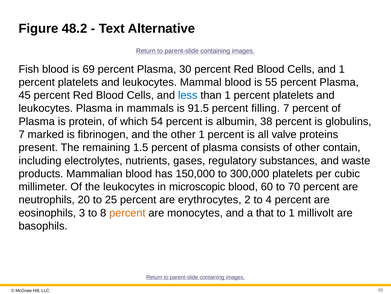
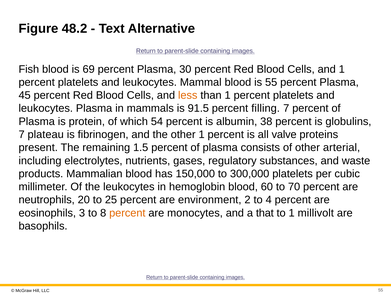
less colour: blue -> orange (188, 95)
marked: marked -> plateau (46, 134)
contain: contain -> arterial (342, 147)
microscopic: microscopic -> hemoglobin (197, 186)
erythrocytes: erythrocytes -> environment (210, 199)
